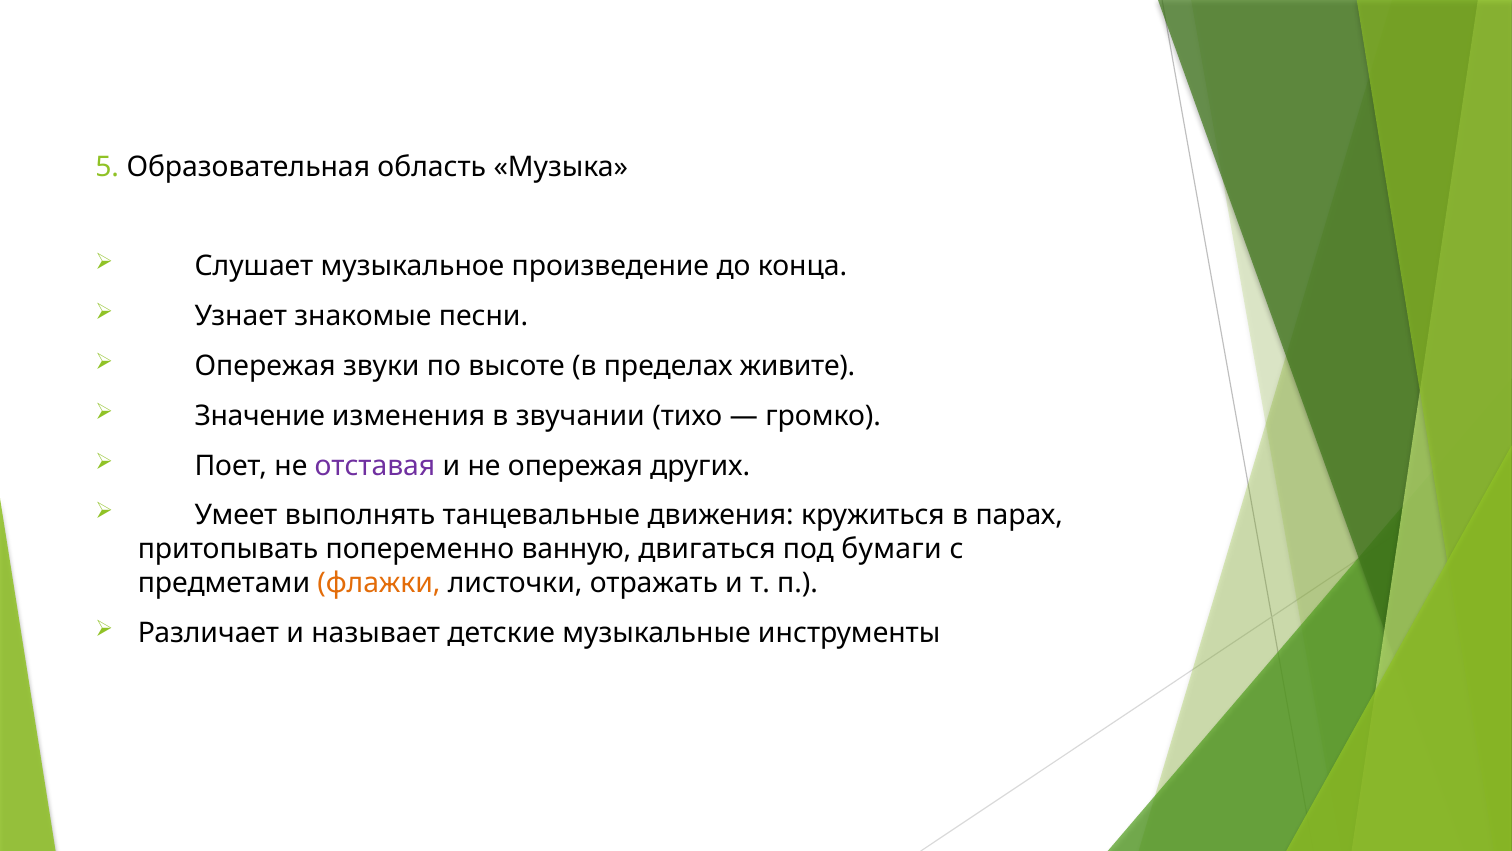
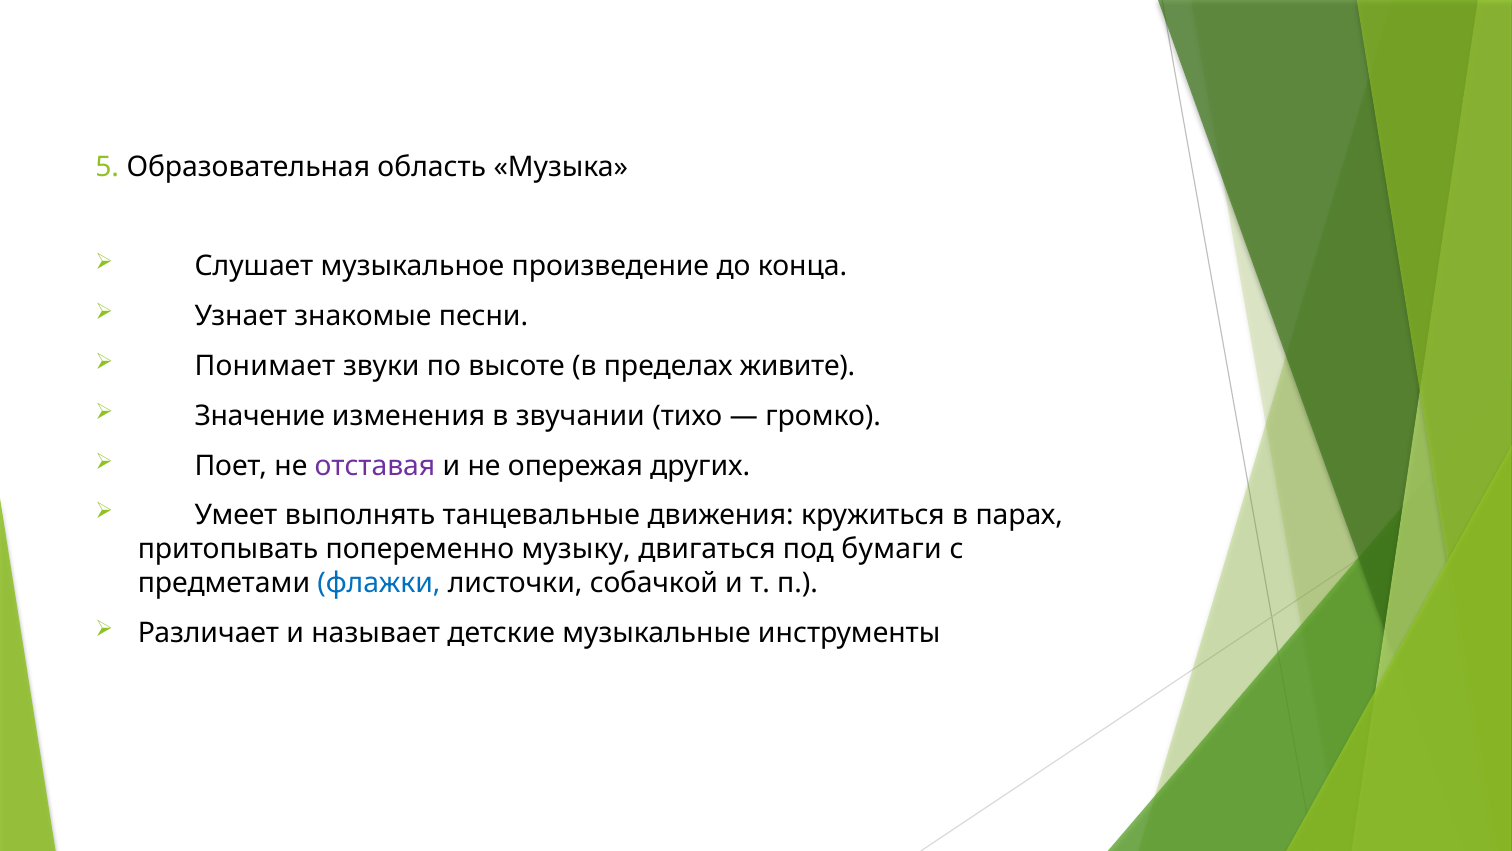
Опережая: Опережая -> Понимает (265, 366)
ванную: ванную -> музыку (576, 549)
флажки colour: orange -> blue (379, 583)
отражать: отражать -> собачкой (654, 583)
